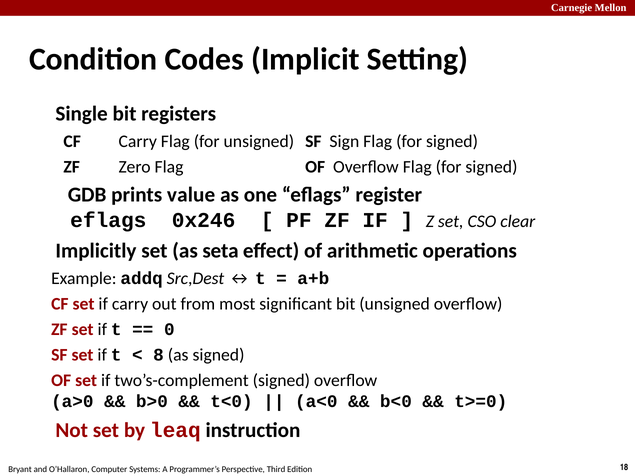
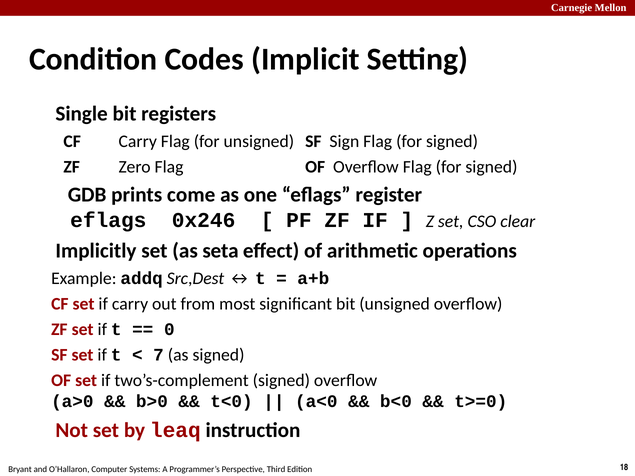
value: value -> come (191, 195)
8: 8 -> 7 (158, 355)
